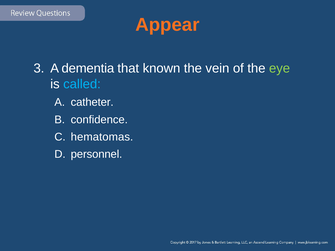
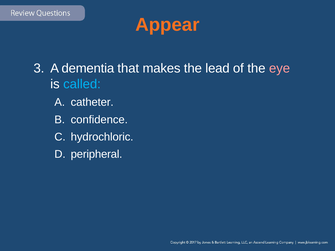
known: known -> makes (162, 68)
vein: vein -> lead (217, 68)
eye colour: light green -> pink (280, 68)
hematomas: hematomas -> hydrochloric (102, 137)
personnel: personnel -> peripheral (97, 154)
